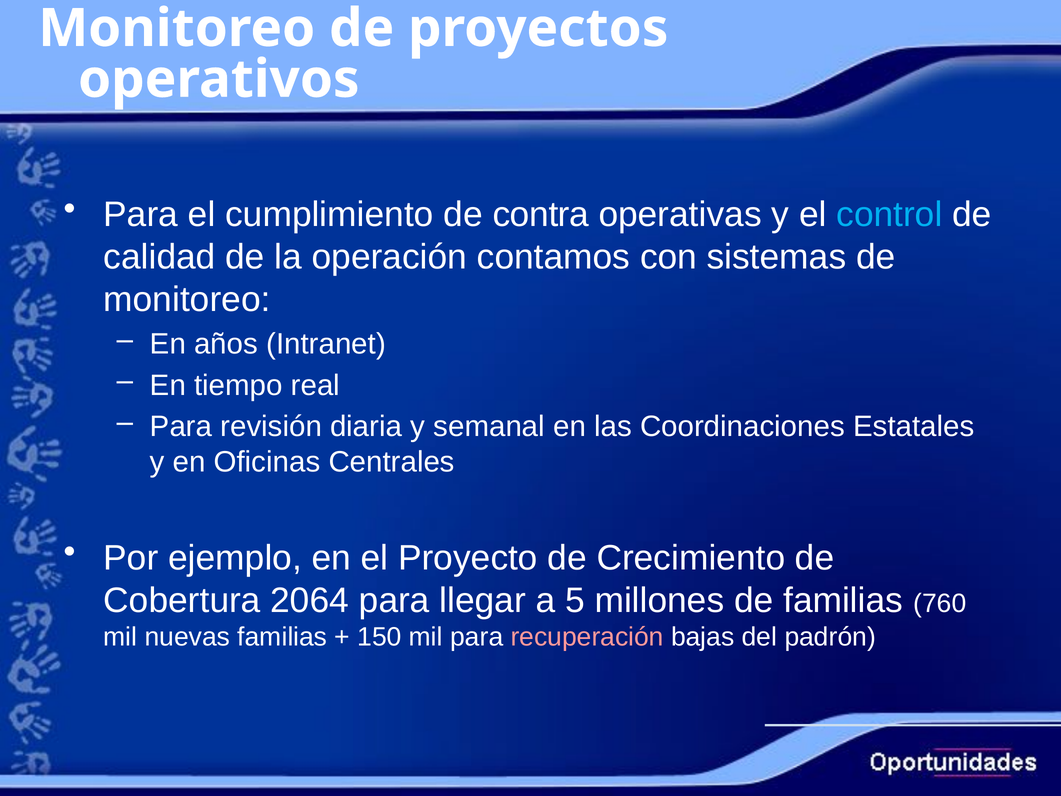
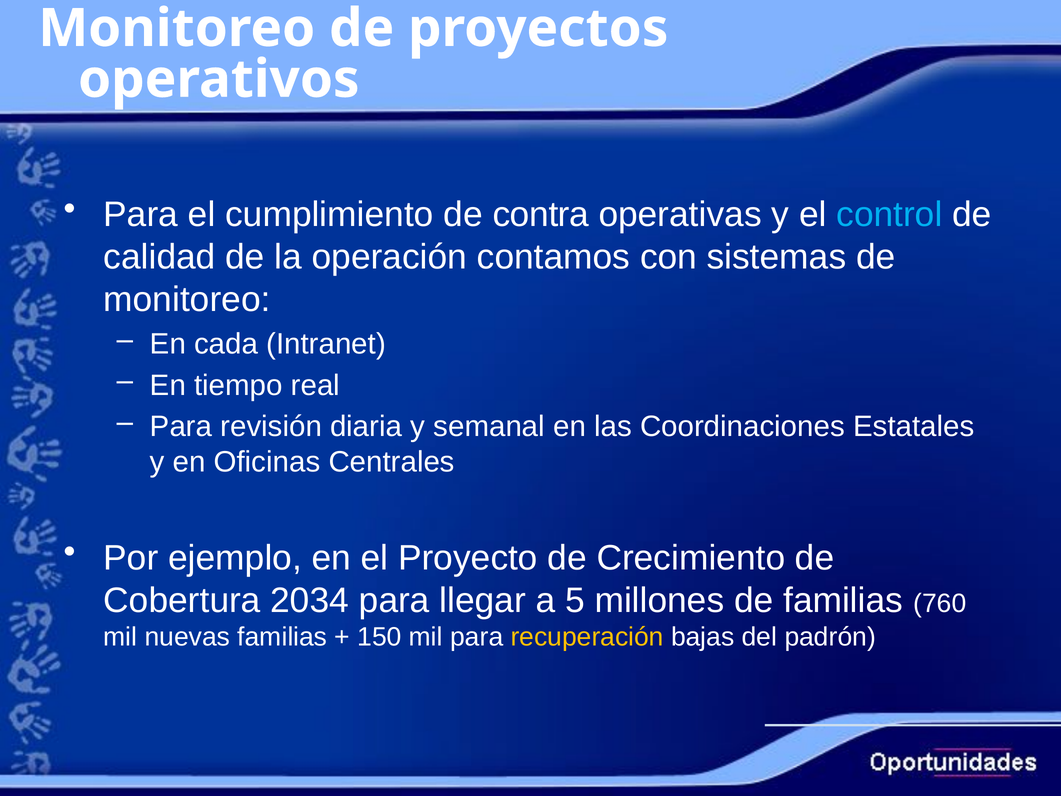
años: años -> cada (226, 344)
2064: 2064 -> 2034 (310, 600)
recuperación colour: pink -> yellow (587, 637)
